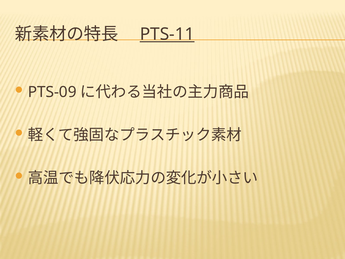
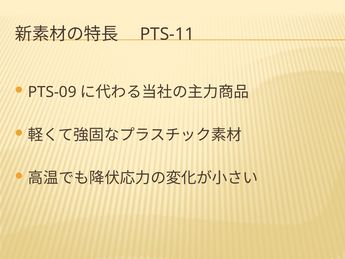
PTS-11 underline: present -> none (167, 34)
